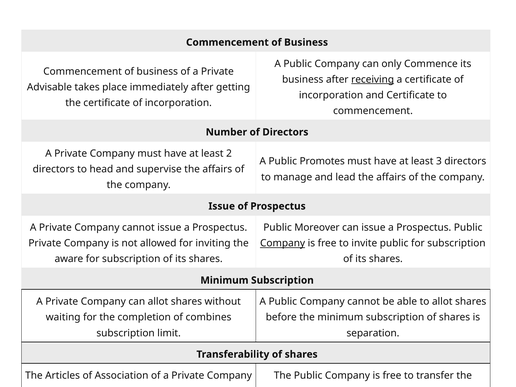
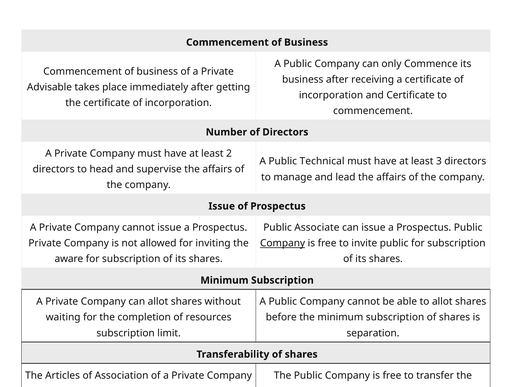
receiving underline: present -> none (373, 79)
Promotes: Promotes -> Technical (322, 161)
Moreover: Moreover -> Associate (317, 228)
combines: combines -> resources (209, 317)
